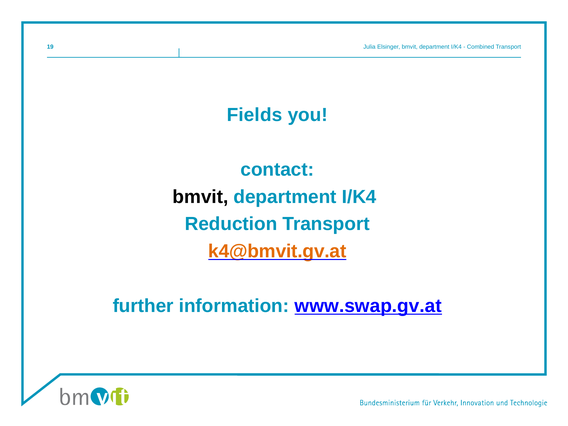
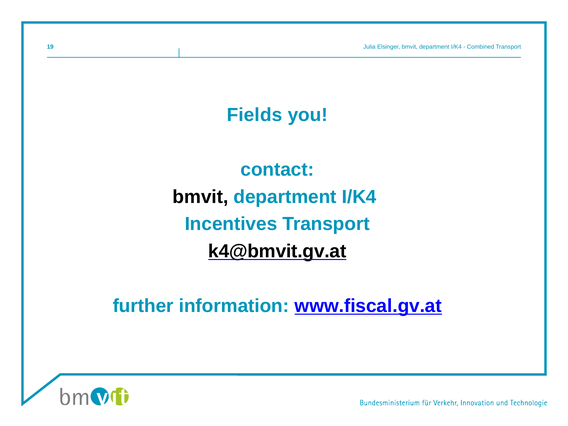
Reduction: Reduction -> Incentives (231, 224)
k4@bmvit.gv.at colour: orange -> black (277, 251)
www.swap.gv.at: www.swap.gv.at -> www.fiscal.gv.at (368, 306)
